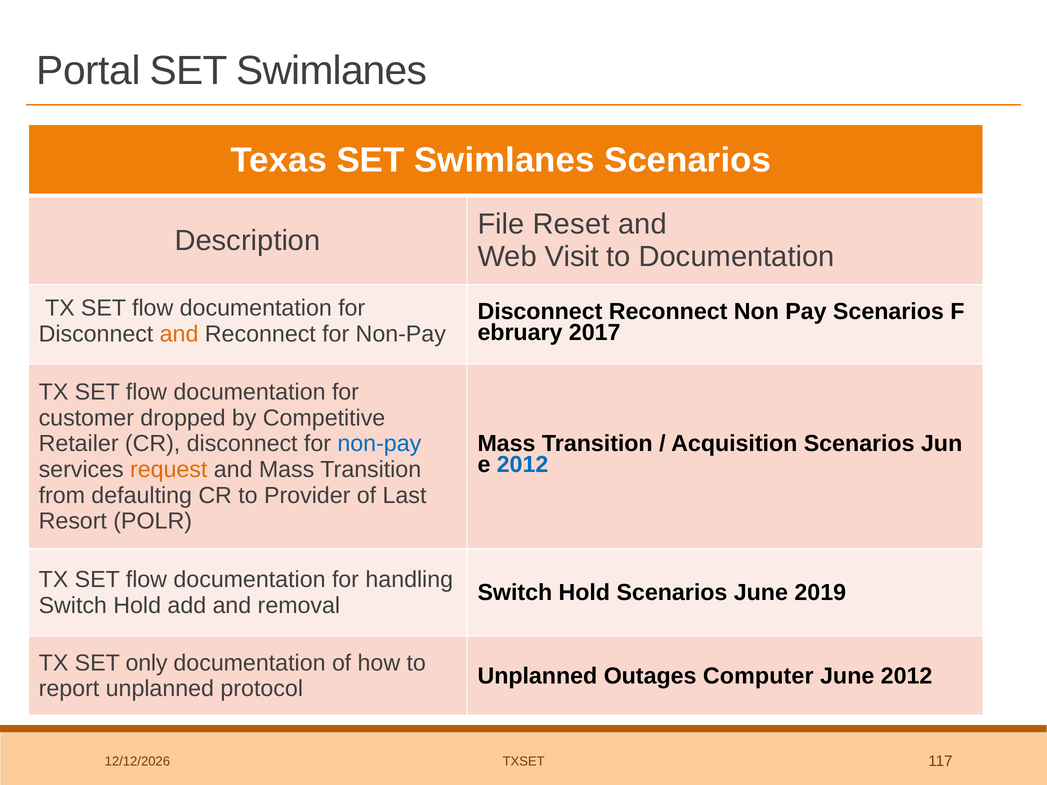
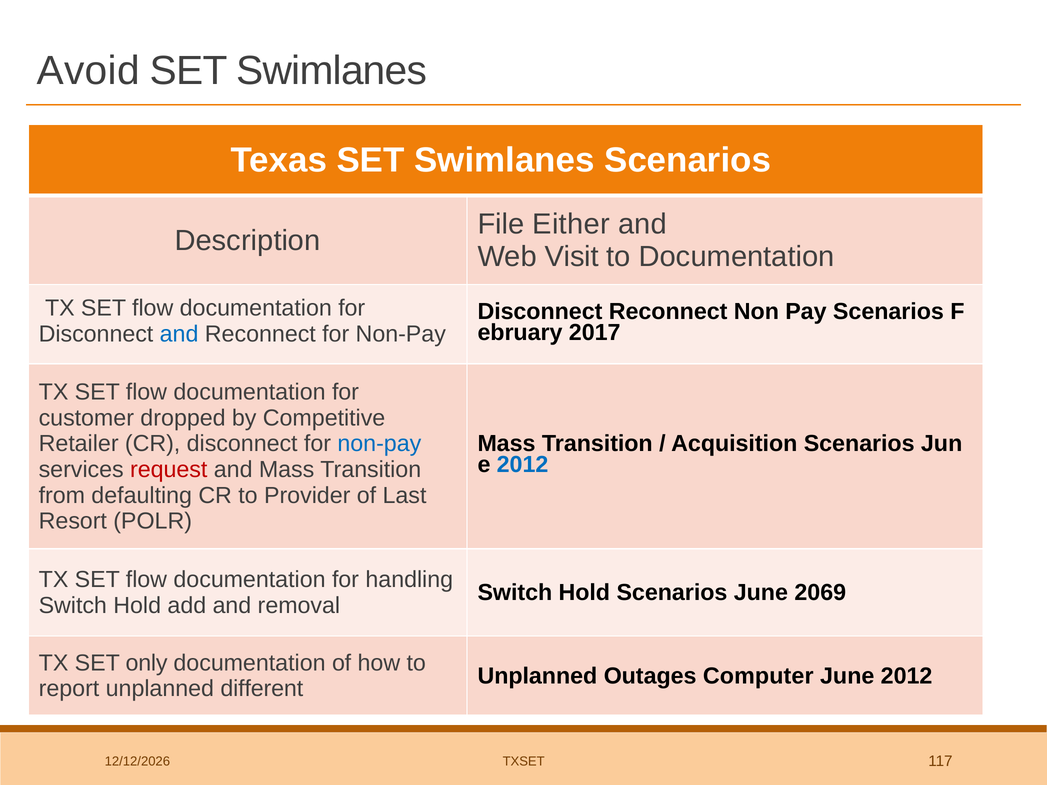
Portal: Portal -> Avoid (88, 71)
Reset: Reset -> Either (571, 224)
and colour: orange -> blue (179, 334)
request colour: orange -> red (169, 470)
2019: 2019 -> 2069 (820, 593)
protocol: protocol -> different (262, 689)
